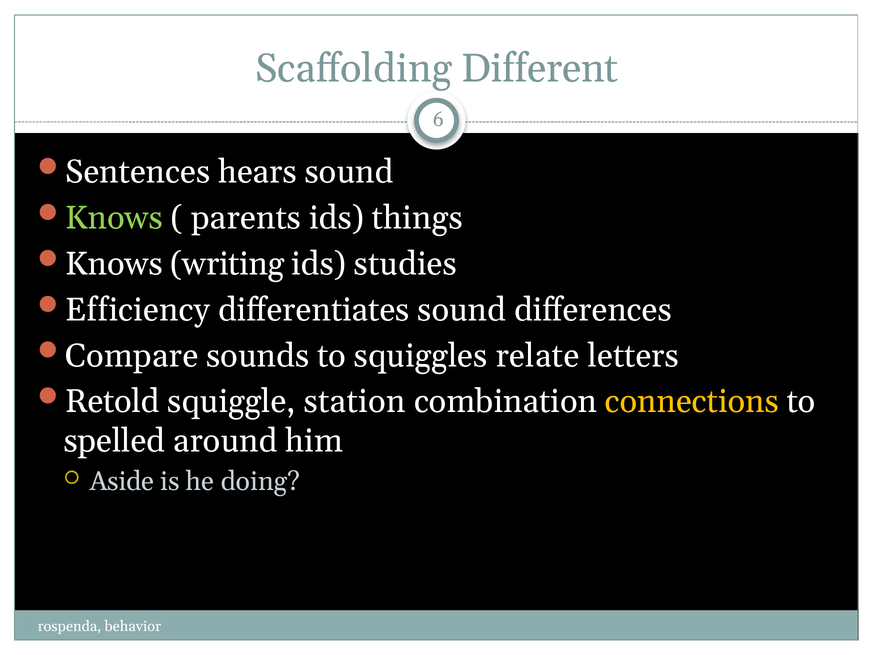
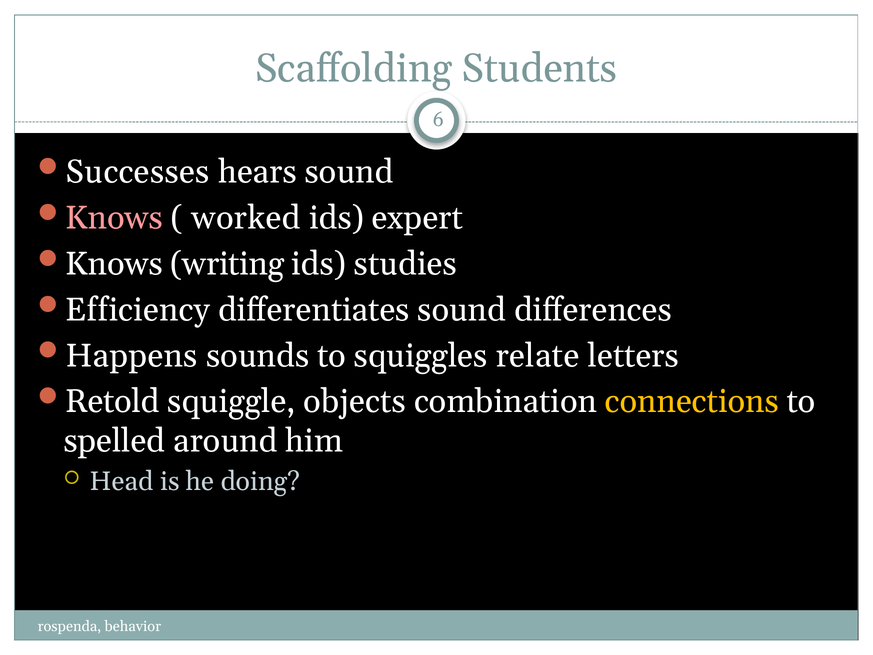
Different: Different -> Students (539, 69)
Sentences: Sentences -> Successes (138, 172)
Knows colour: light green -> pink (114, 218)
parents: parents -> worked (246, 218)
things: things -> expert (417, 218)
Compare: Compare -> Happens (132, 356)
station: station -> objects (355, 401)
Aside: Aside -> Head (122, 481)
